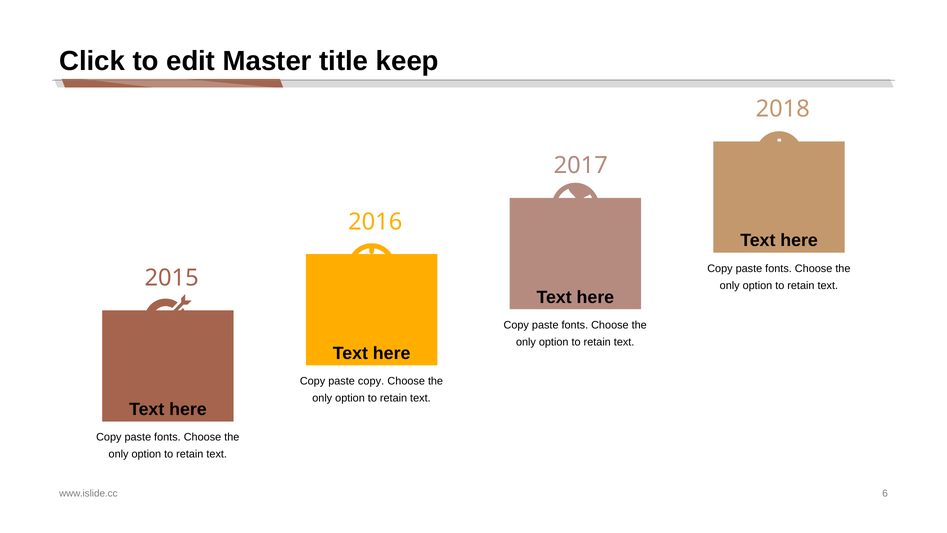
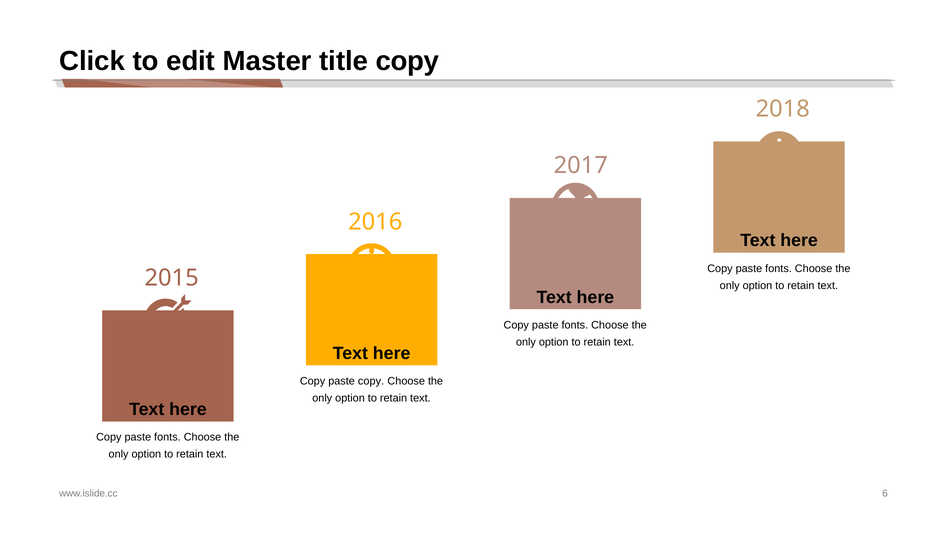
title keep: keep -> copy (407, 61)
